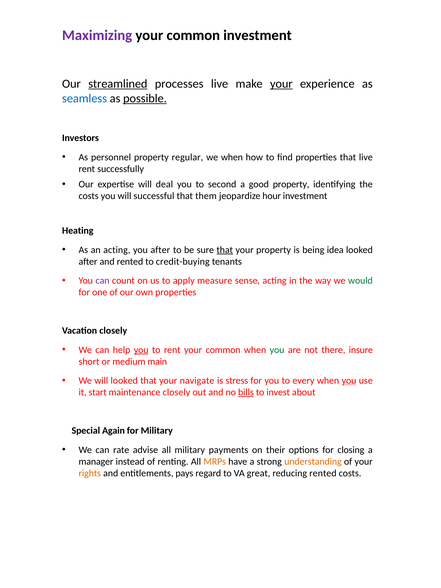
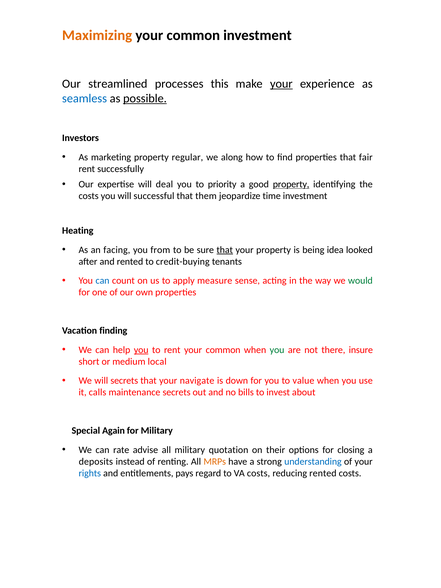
Maximizing colour: purple -> orange (97, 35)
streamlined underline: present -> none (118, 84)
processes live: live -> this (220, 84)
personnel: personnel -> marketing (111, 157)
we when: when -> along (232, 157)
that live: live -> fair (366, 157)
second: second -> priority (222, 184)
property underline: none -> present (291, 184)
hour: hour -> time (272, 196)
an acting: acting -> facing (117, 250)
you after: after -> from (160, 250)
can colour: purple -> blue (103, 281)
Vacation closely: closely -> finding (113, 331)
main: main -> local (157, 362)
will looked: looked -> secrets (124, 381)
stress: stress -> down (237, 381)
every: every -> value (303, 381)
you underline: present -> none (349, 381)
start: start -> calls (98, 392)
maintenance closely: closely -> secrets (177, 392)
bills underline: present -> none (246, 392)
payments: payments -> quotation (229, 450)
manager: manager -> deposits (96, 462)
understanding colour: orange -> blue (313, 462)
rights colour: orange -> blue (90, 473)
VA great: great -> costs (259, 473)
